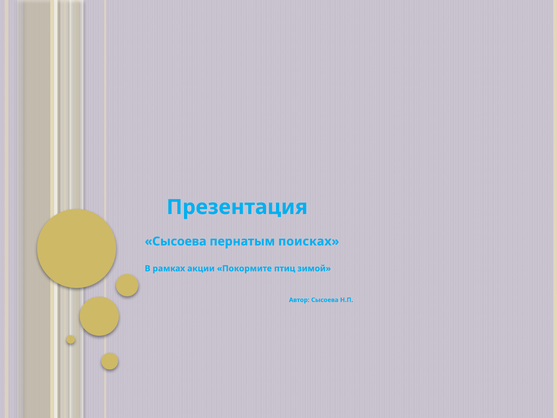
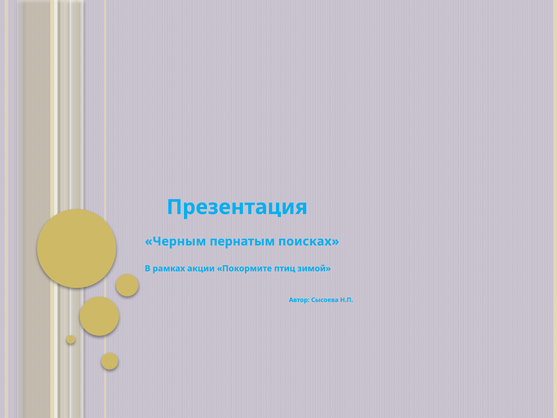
Сысоева: Сысоева -> Черным (175, 241)
